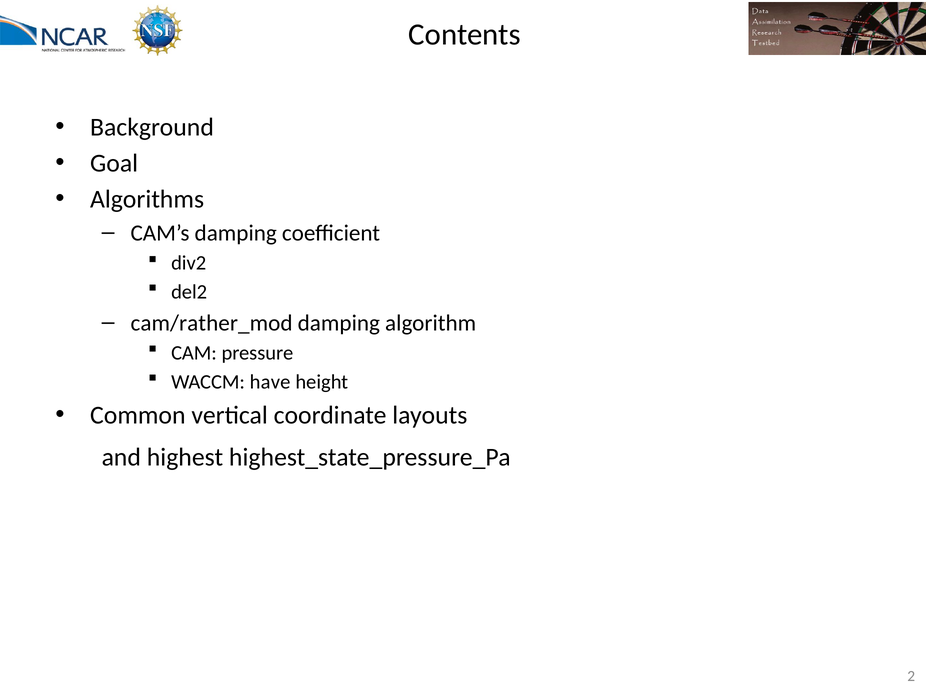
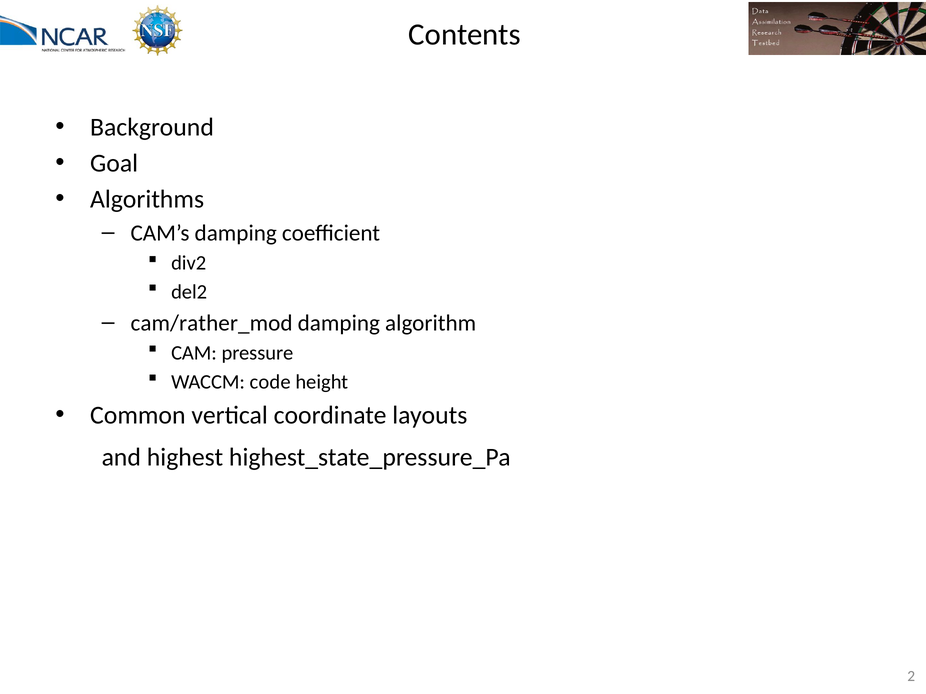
have: have -> code (270, 382)
